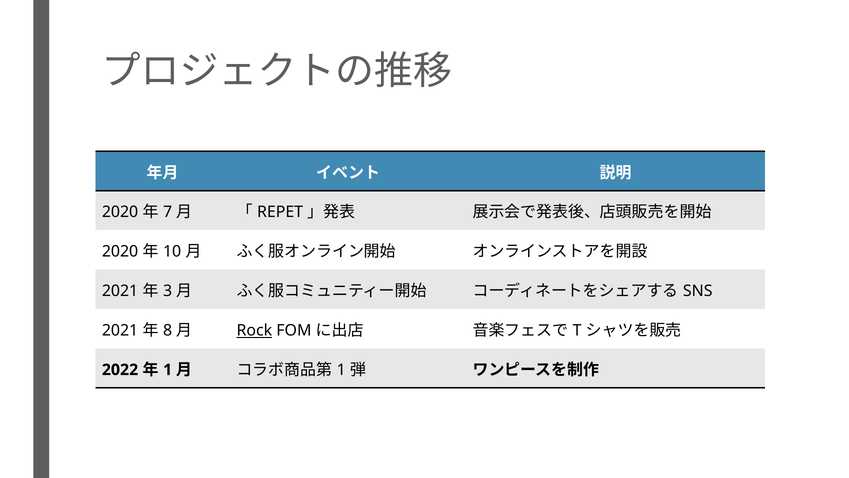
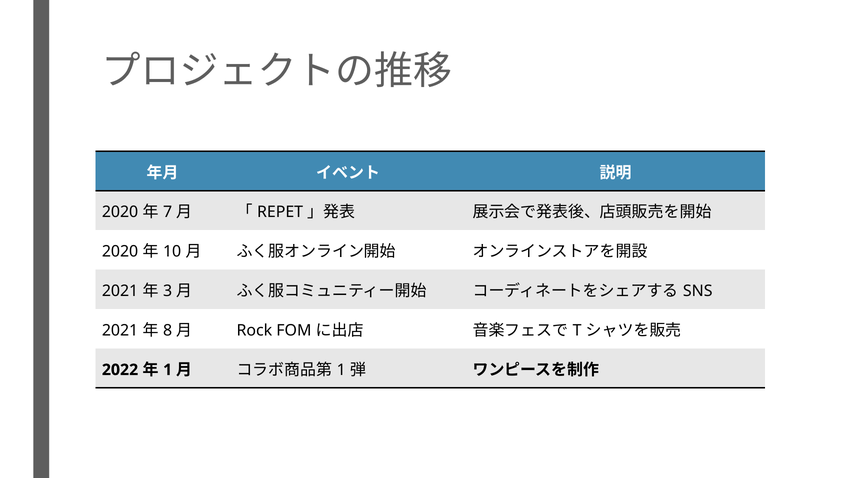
Rock underline: present -> none (254, 330)
